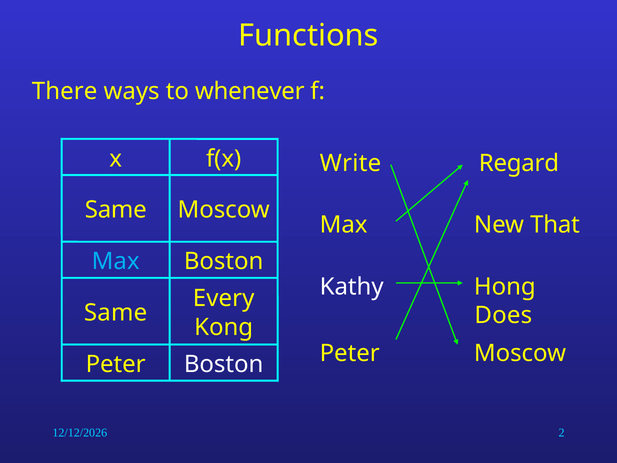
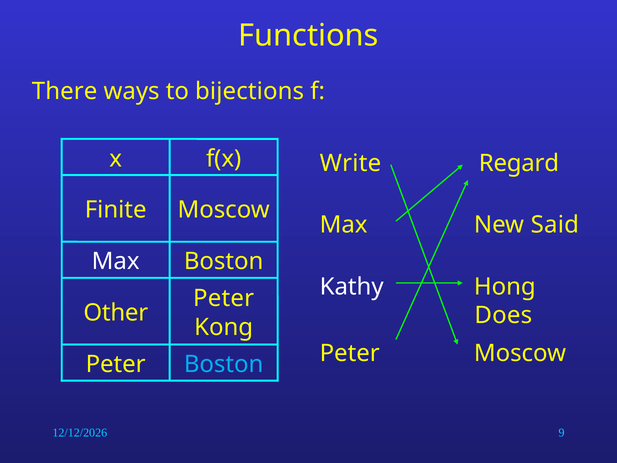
whenever: whenever -> bijections (250, 91)
Same: Same -> Finite (116, 210)
That: That -> Said (555, 225)
Max colour: light blue -> white (116, 261)
Every: Every -> Peter (224, 298)
Same: Same -> Other (116, 313)
Boston colour: white -> light blue (224, 364)
2: 2 -> 9 (562, 433)
